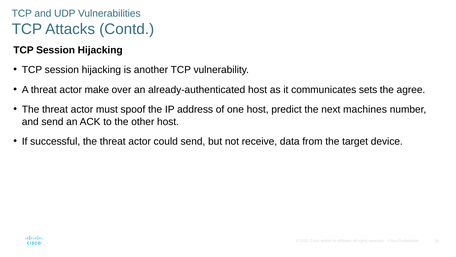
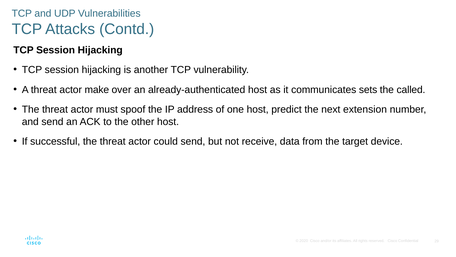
agree: agree -> called (411, 90)
machines: machines -> extension (365, 109)
